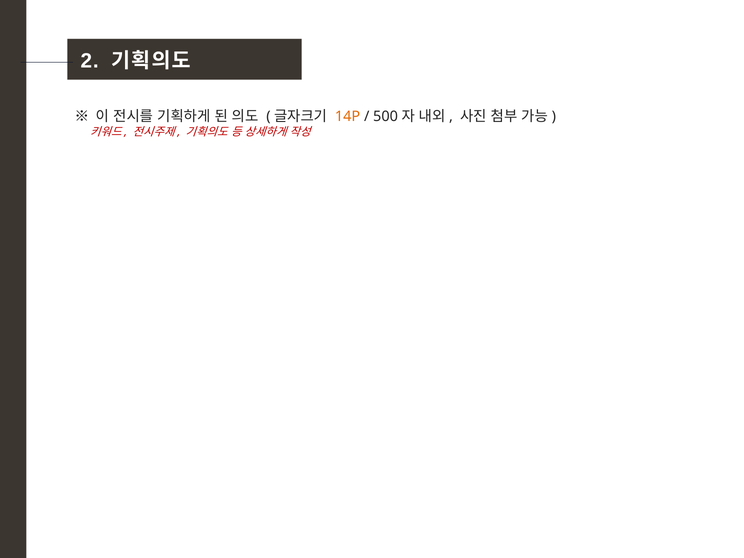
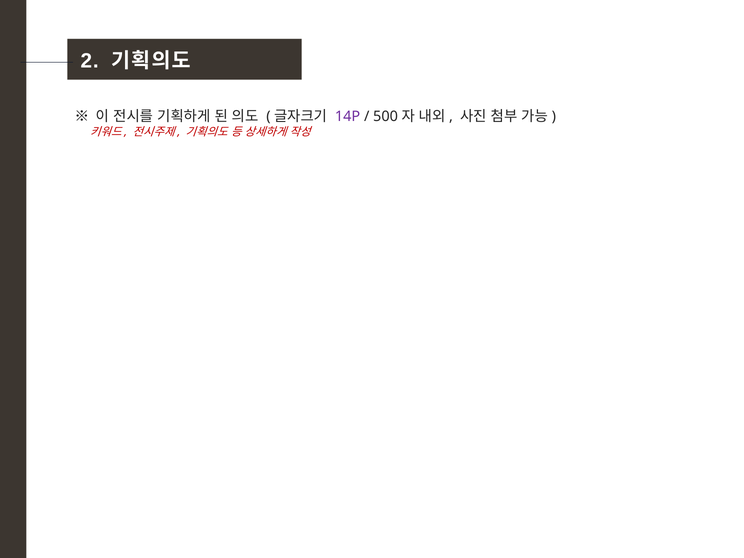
14P colour: orange -> purple (348, 117)
